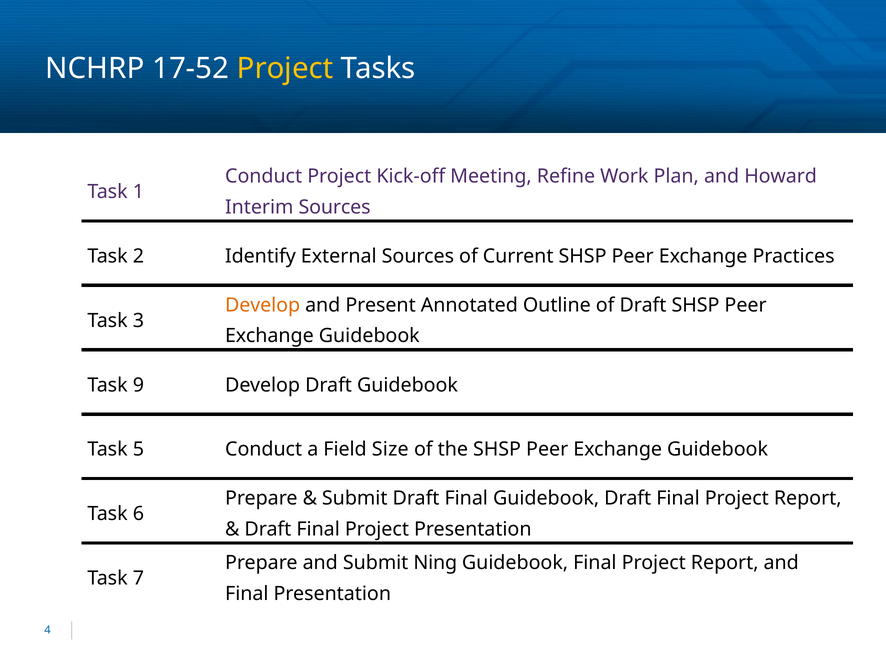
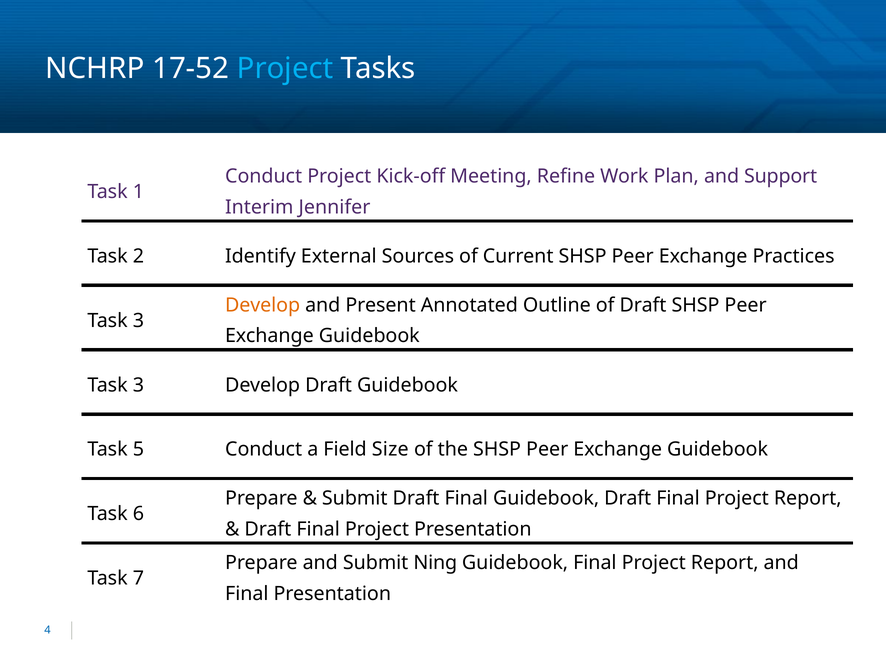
Project colour: yellow -> light blue (285, 68)
Howard: Howard -> Support (781, 176)
Interim Sources: Sources -> Jennifer (334, 207)
9: 9 -> 3 (138, 385)
